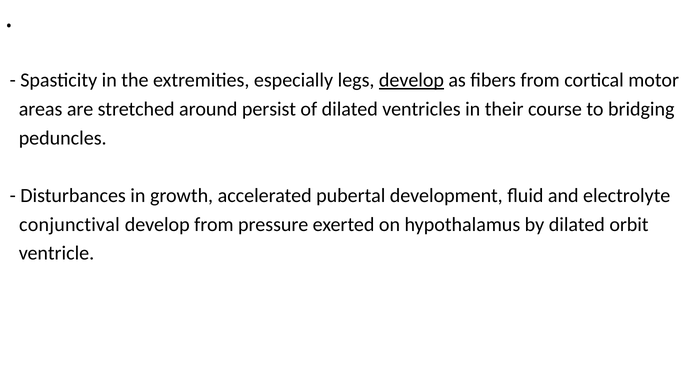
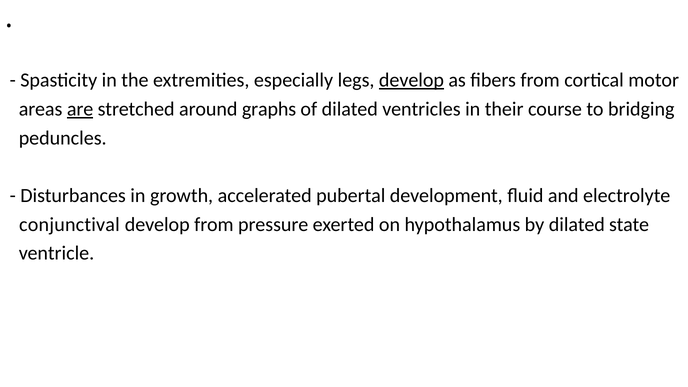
are underline: none -> present (80, 109)
persist: persist -> graphs (269, 109)
orbit: orbit -> state (629, 224)
